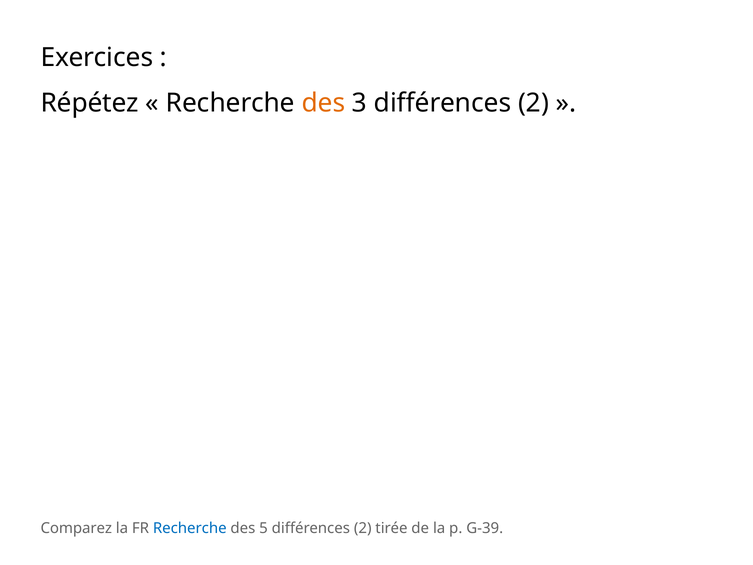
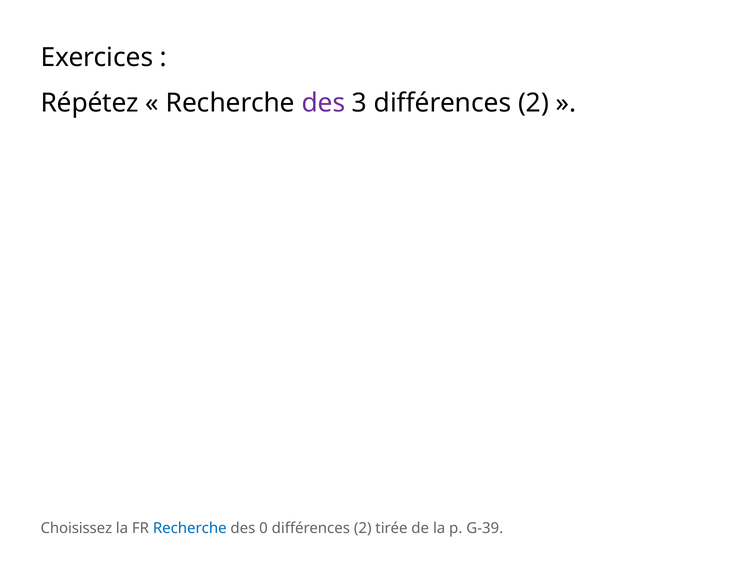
des colour: orange -> purple (323, 103)
Comparez: Comparez -> Choisissez (76, 528)
5: 5 -> 0 (263, 528)
